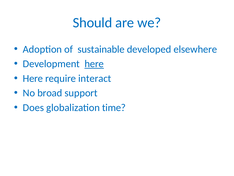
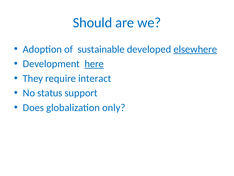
elsewhere underline: none -> present (195, 49)
Here: Here -> They (33, 78)
broad: broad -> status (50, 93)
time: time -> only (114, 107)
